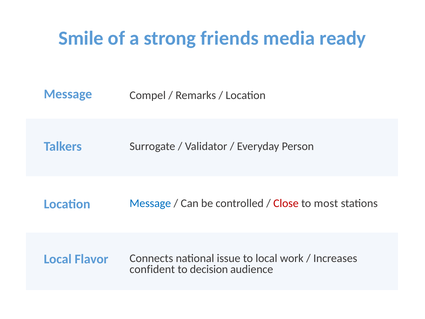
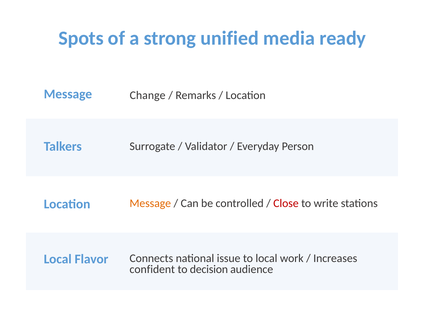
Smile: Smile -> Spots (81, 38)
friends: friends -> unified (230, 38)
Compel: Compel -> Change (148, 95)
Message colour: blue -> orange (150, 203)
most: most -> write (326, 203)
